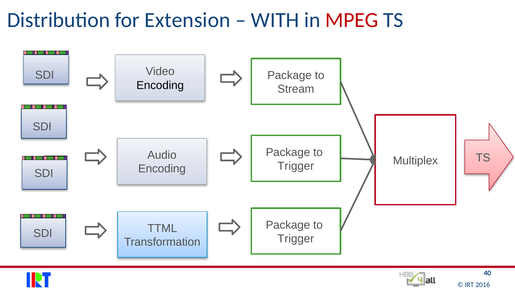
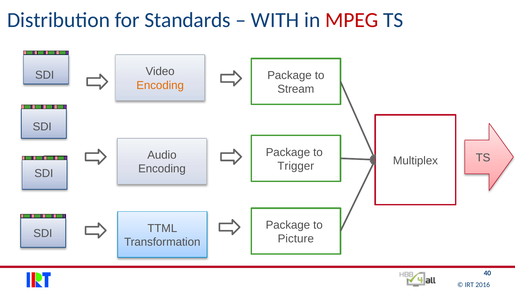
Extension: Extension -> Standards (188, 20)
Encoding colour: black -> orange (160, 85)
Trigger: Trigger -> Picture (296, 239)
